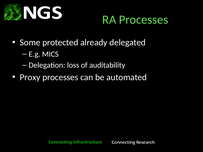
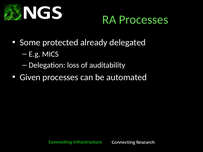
Proxy: Proxy -> Given (30, 77)
